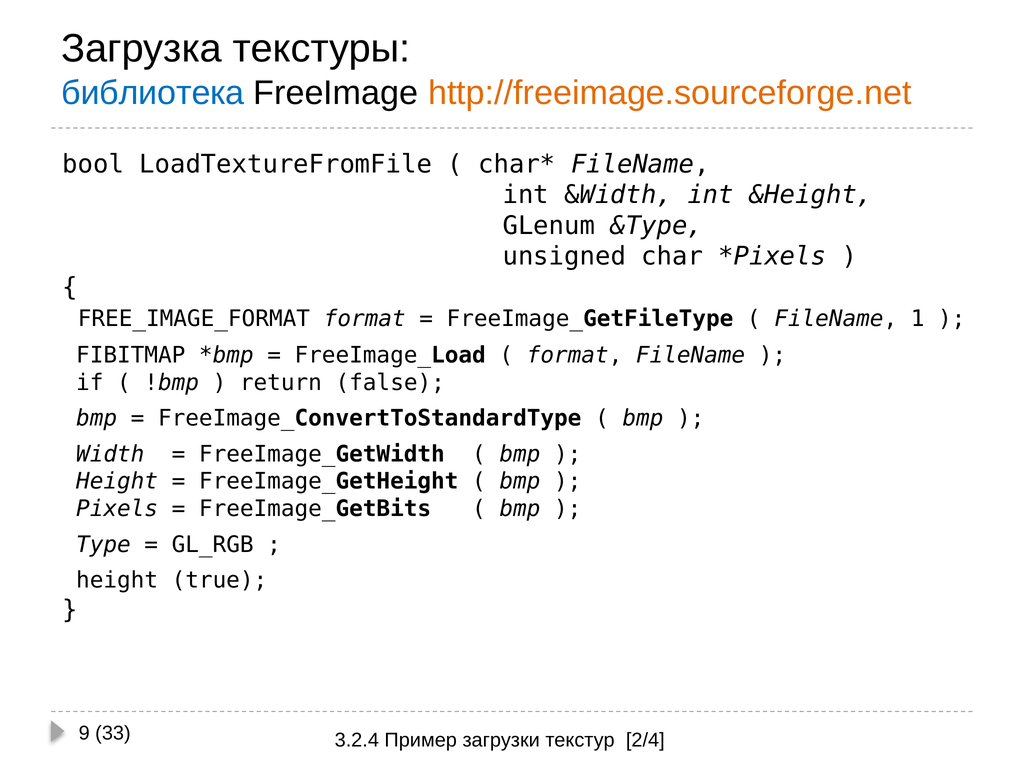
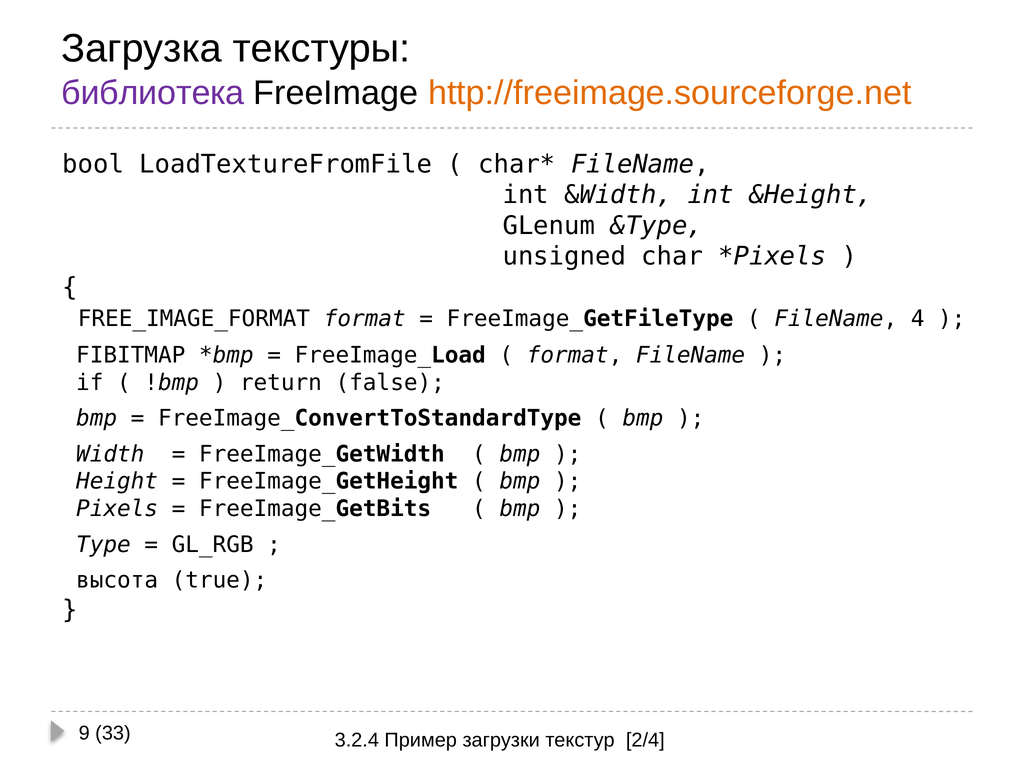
библиотека colour: blue -> purple (153, 93)
1: 1 -> 4 (918, 319)
height: height -> высота (117, 580)
